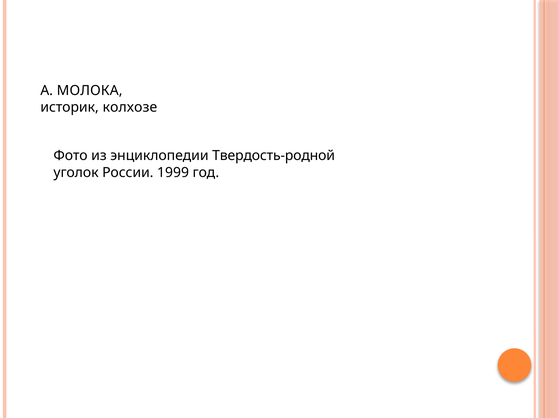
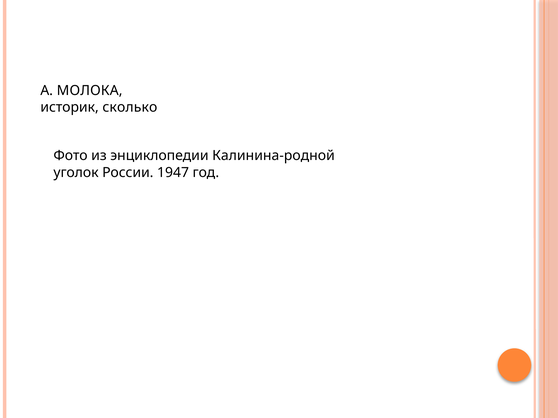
колхозе: колхозе -> сколько (130, 107)
Твердость-родной: Твердость-родной -> Калинина-родной (273, 156)
1999: 1999 -> 1947 (173, 173)
